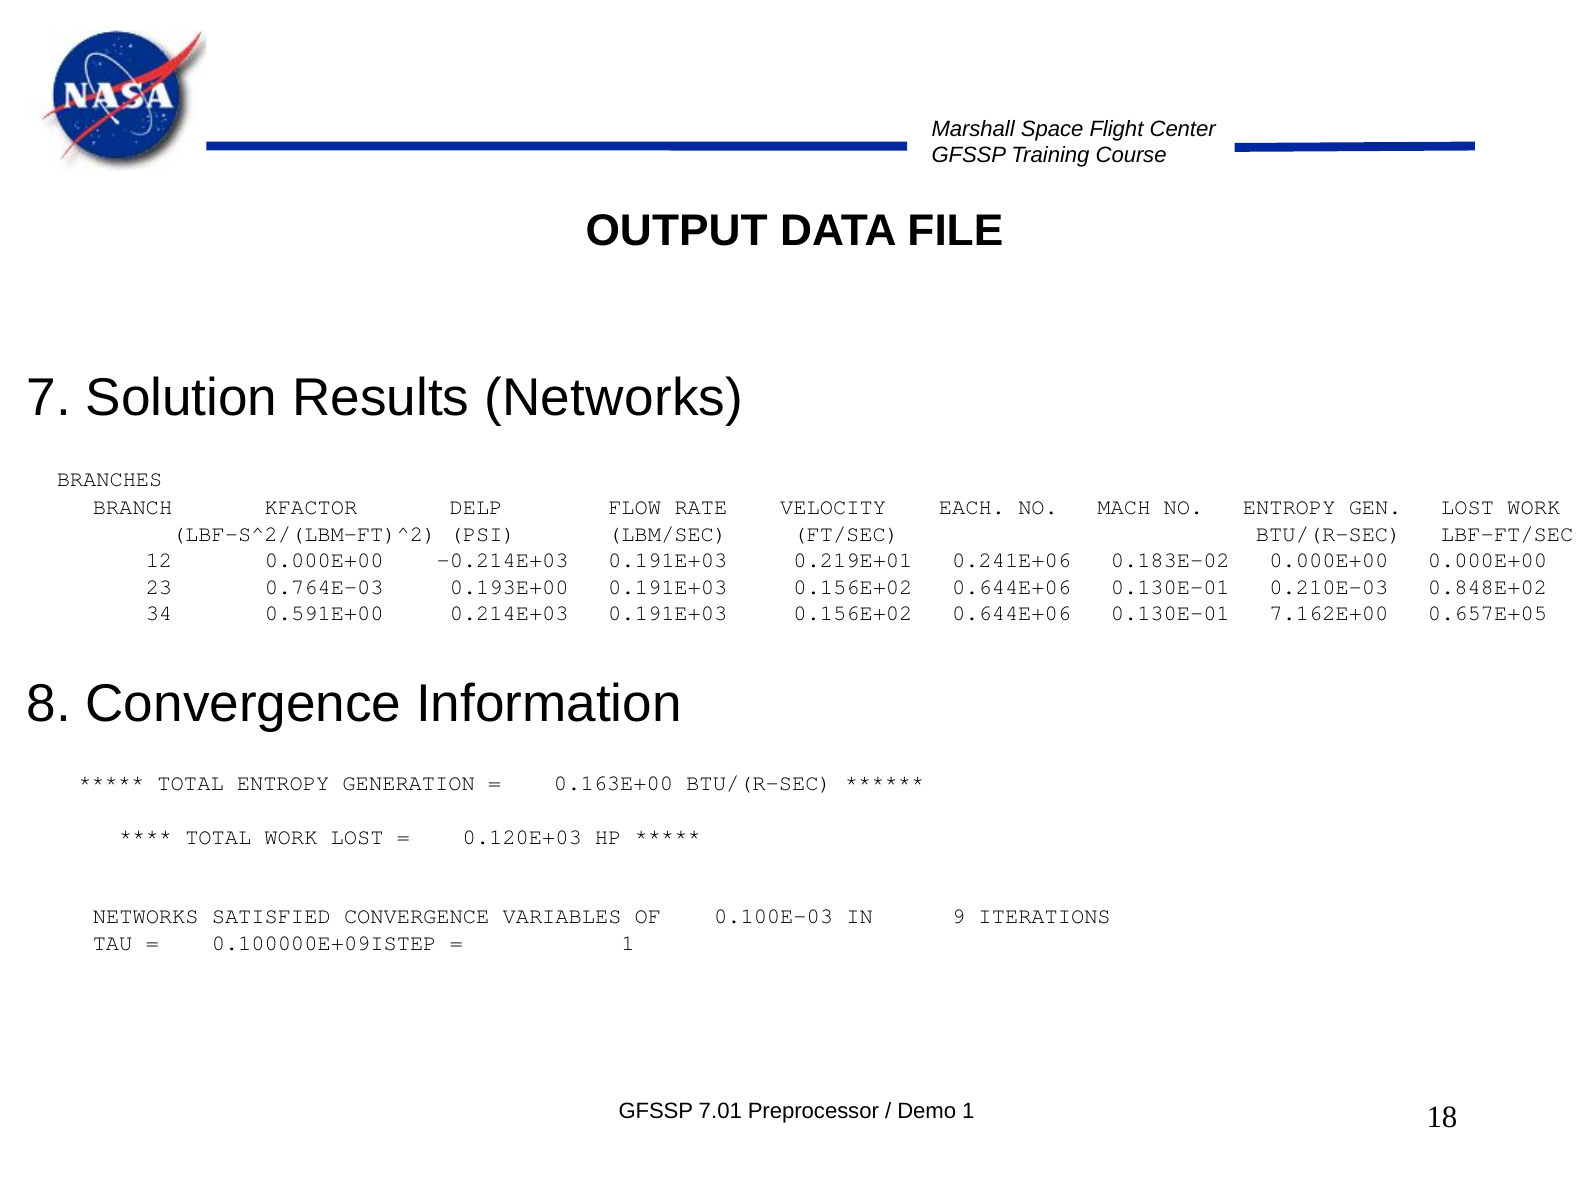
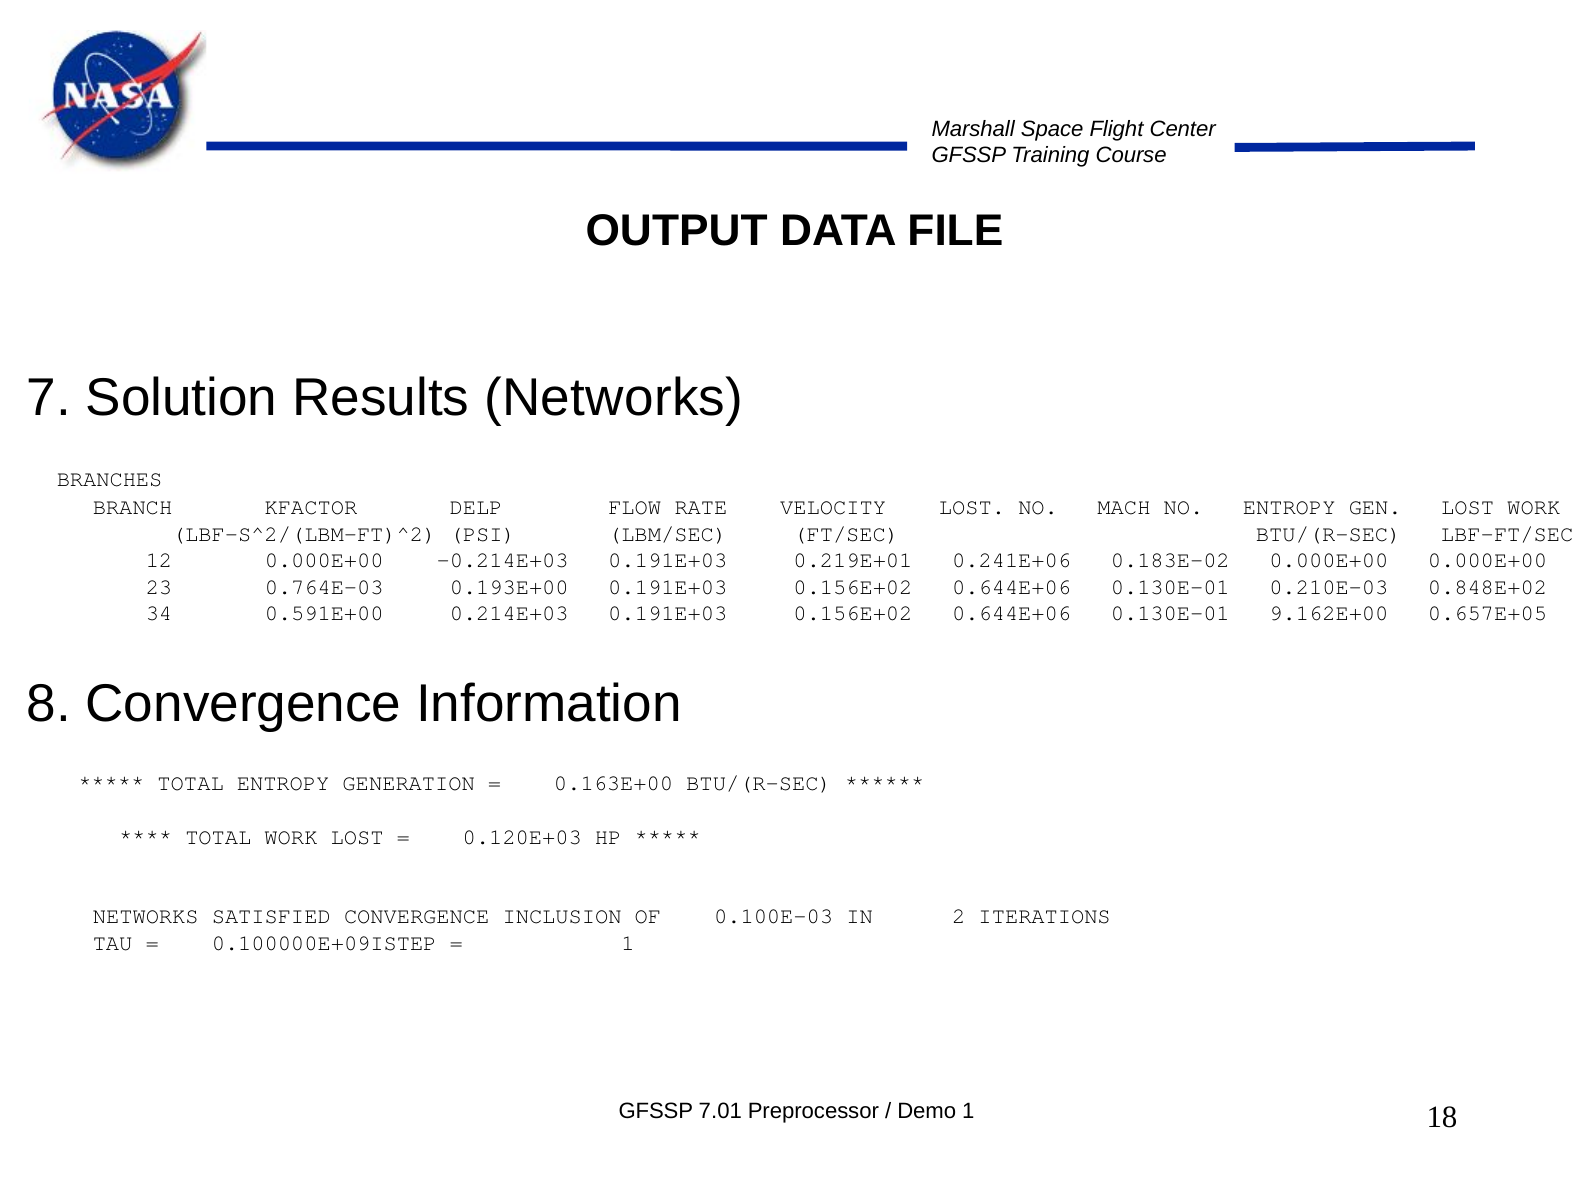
VELOCITY EACH: EACH -> LOST (972, 507)
7.162E+00: 7.162E+00 -> 9.162E+00 (1329, 614)
VARIABLES: VARIABLES -> INCLUSION (562, 916)
9: 9 -> 2 (959, 916)
